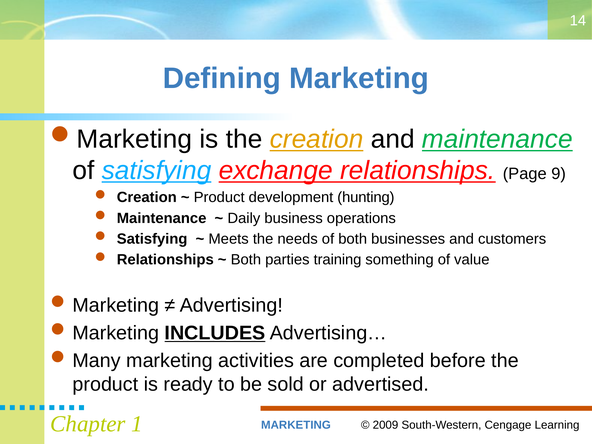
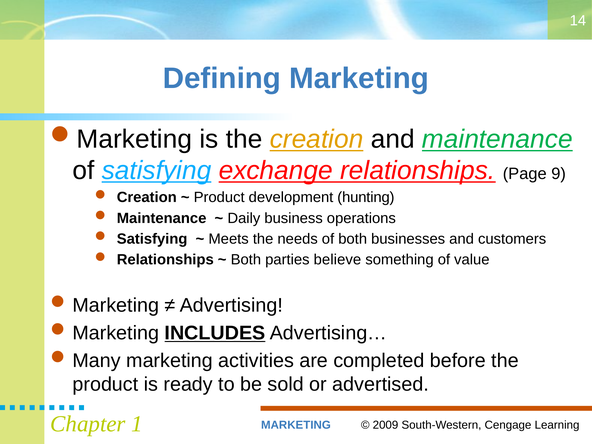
training: training -> believe (337, 260)
